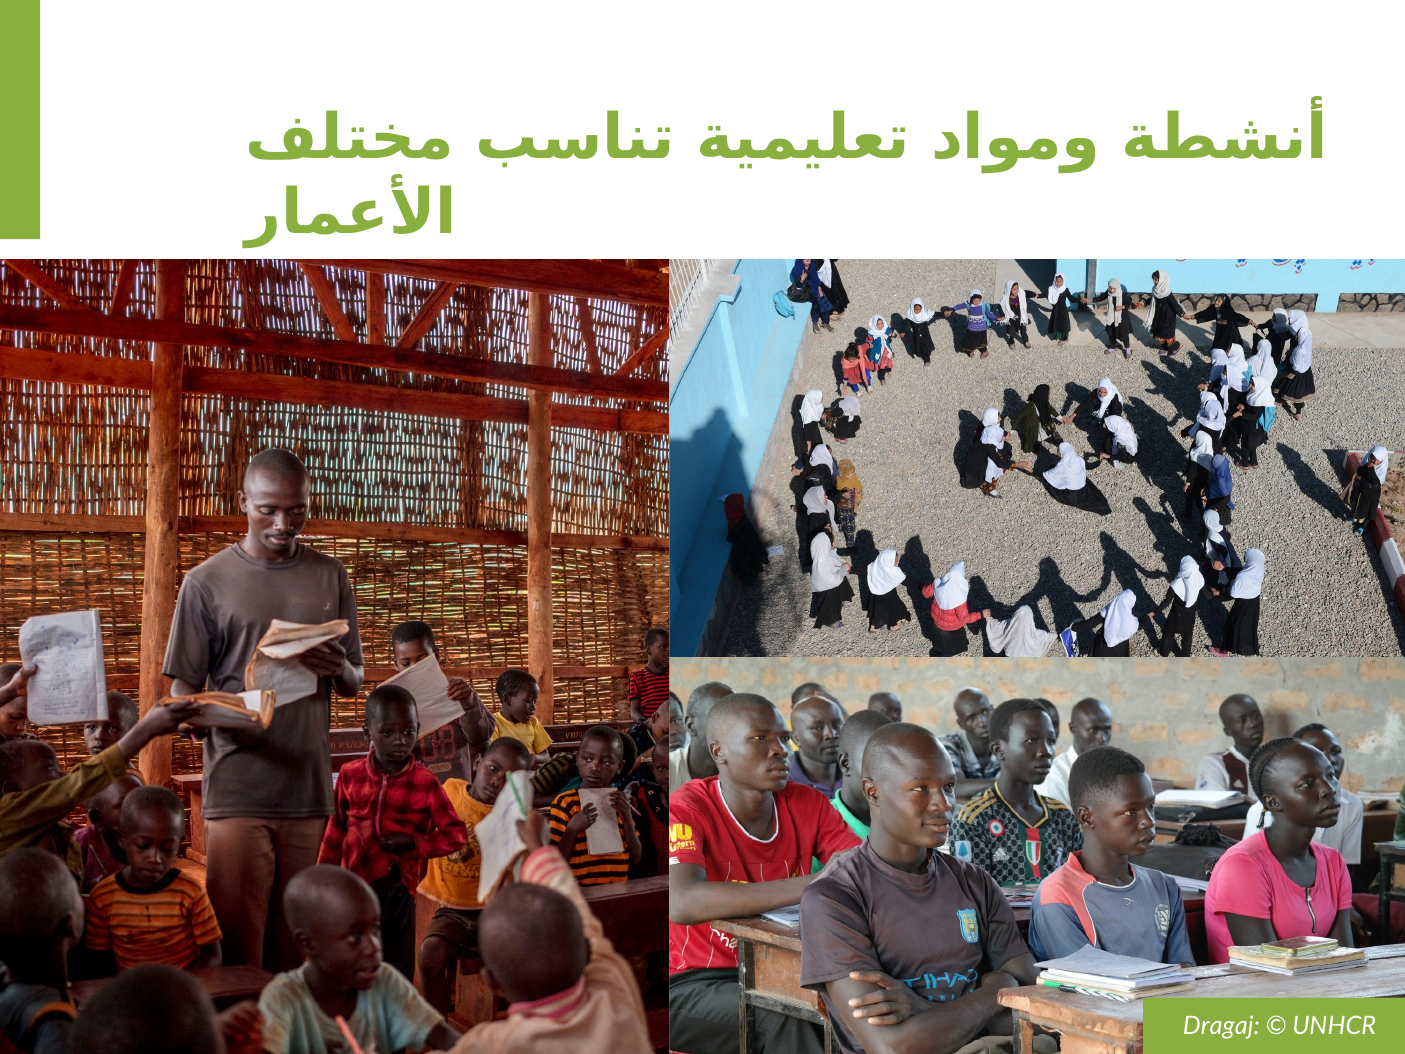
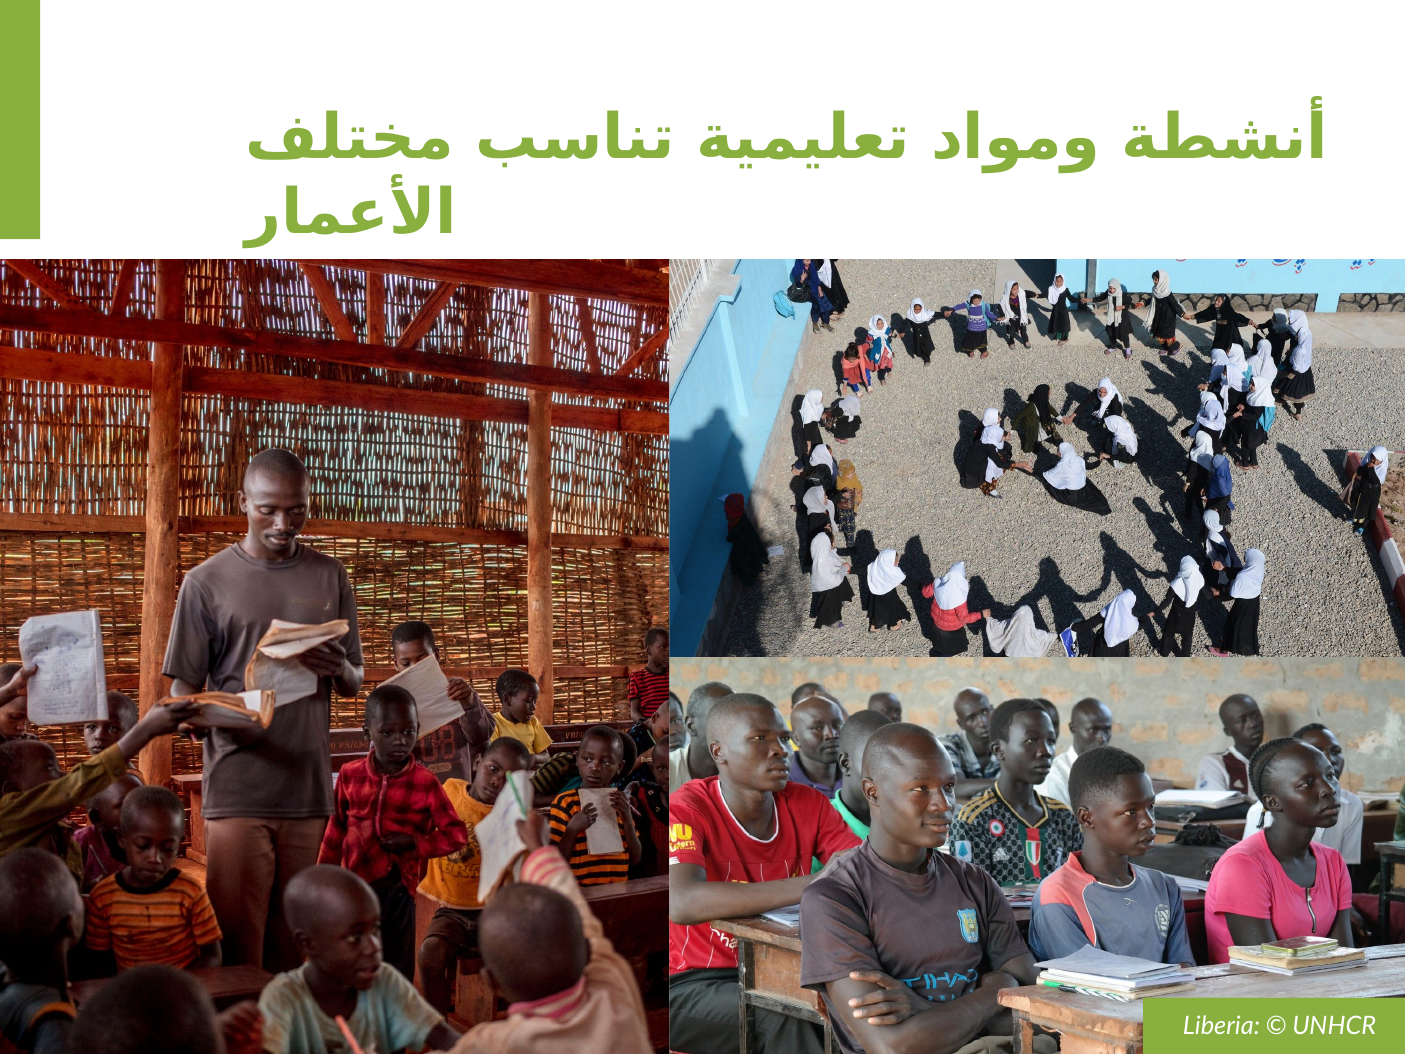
Dragaj: Dragaj -> Liberia (1221, 1026)
